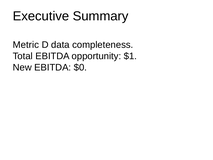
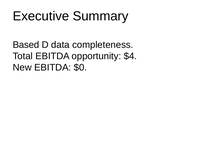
Metric: Metric -> Based (26, 45)
$1: $1 -> $4 (130, 56)
